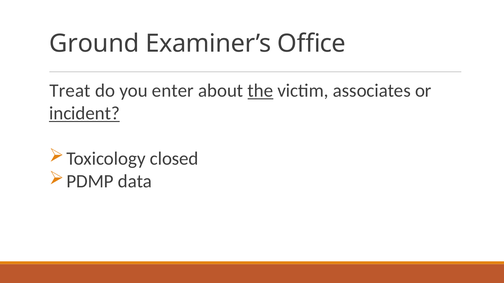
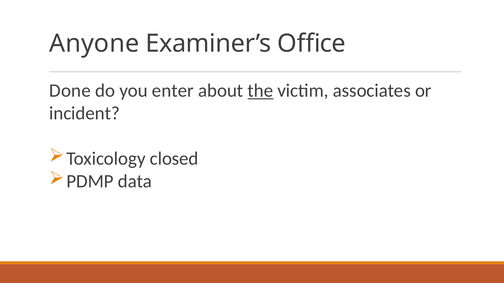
Ground: Ground -> Anyone (94, 44)
Treat: Treat -> Done (70, 91)
incident underline: present -> none (84, 114)
